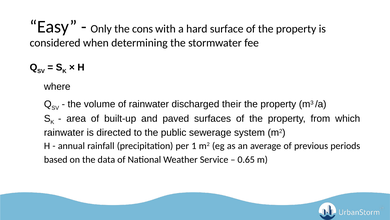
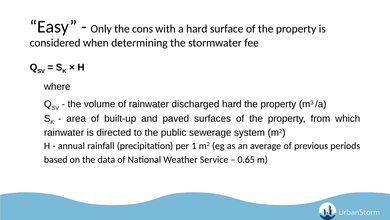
discharged their: their -> hard (232, 104)
